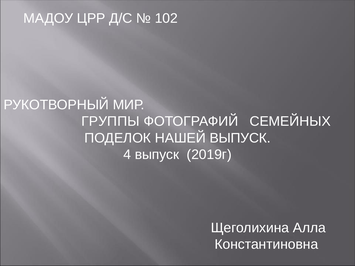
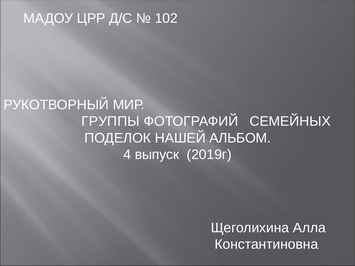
НАШЕЙ ВЫПУСК: ВЫПУСК -> АЛЬБОМ (240, 138)
